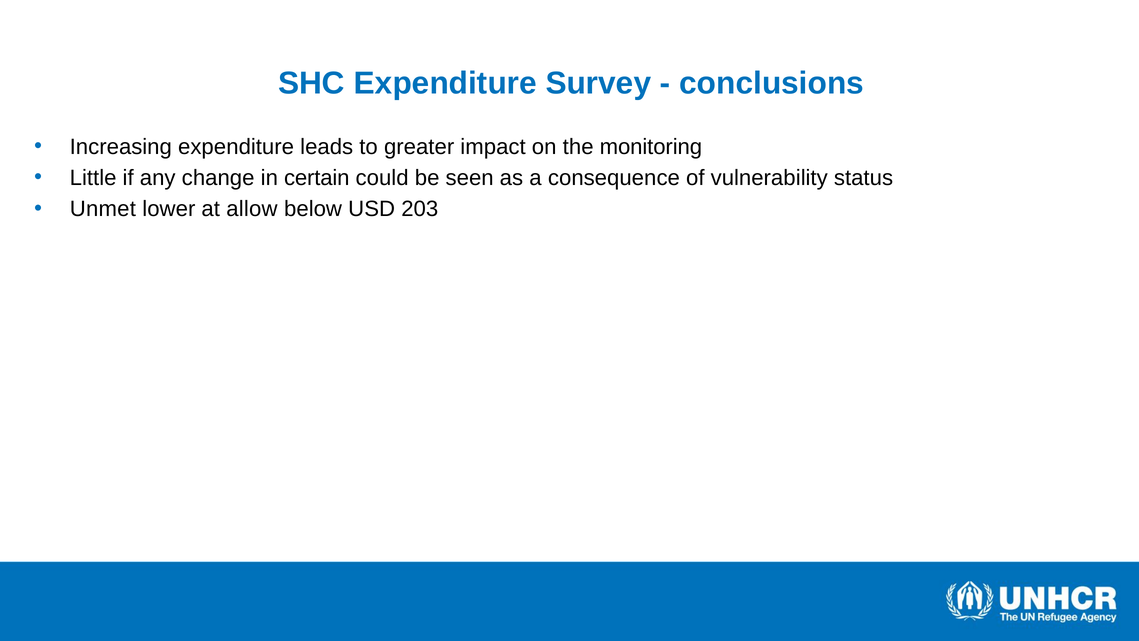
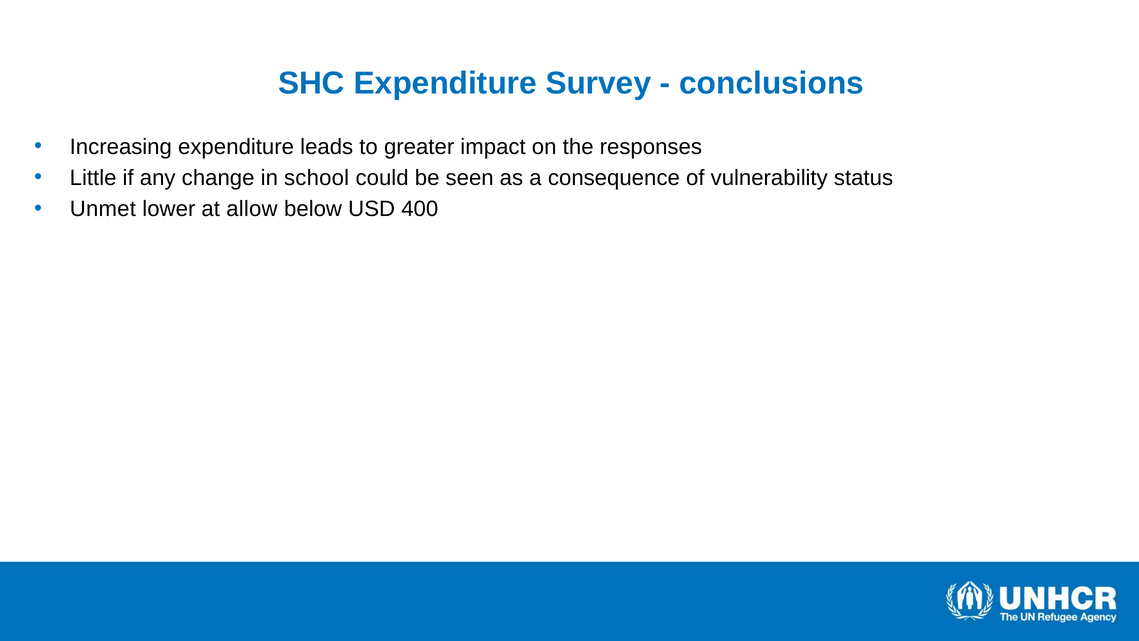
monitoring: monitoring -> responses (651, 147)
certain: certain -> school (317, 178)
203: 203 -> 400 (420, 209)
